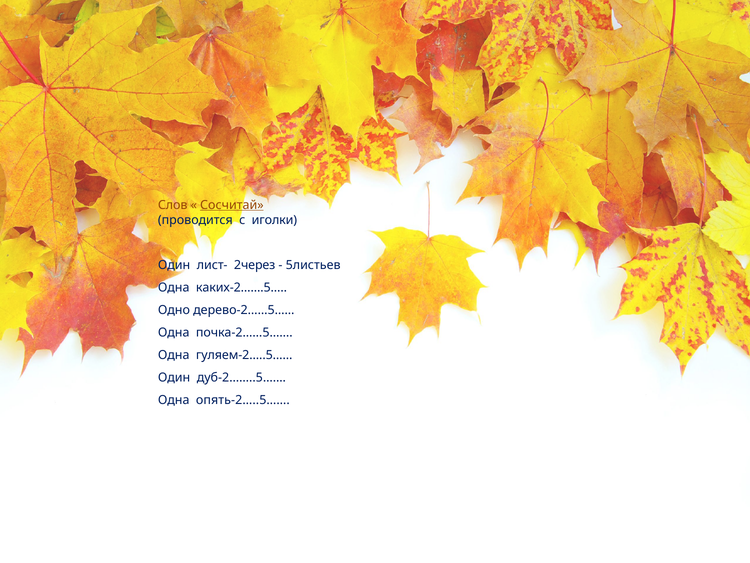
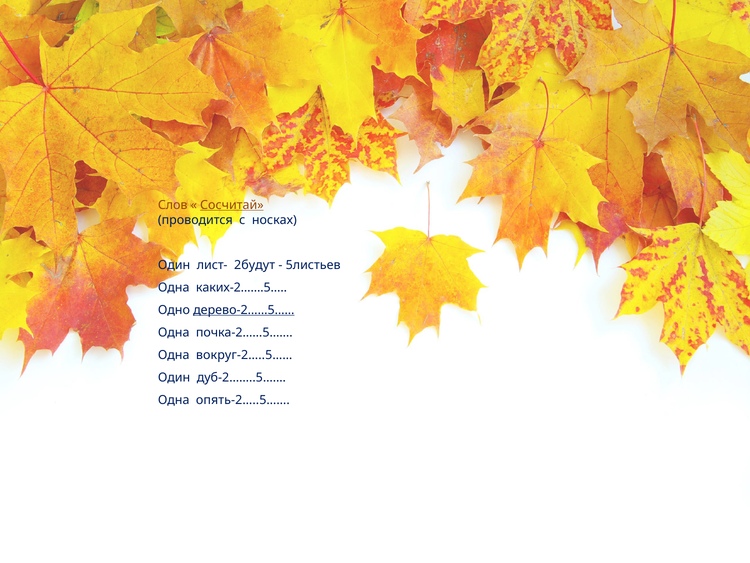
иголки: иголки -> носках (274, 220)
2через: 2через -> 2будут (255, 265)
дерево-2……5…… underline: none -> present (244, 310)
гуляем-2…..5……: гуляем-2…..5…… -> вокруг-2…..5…… (244, 355)
